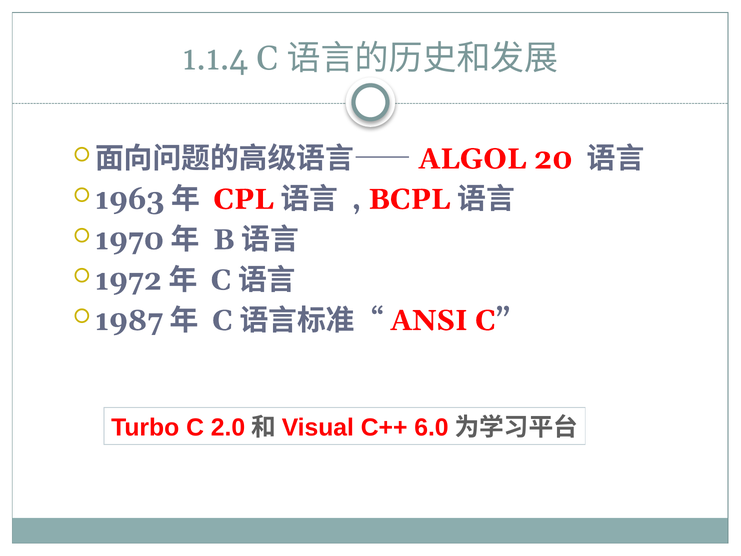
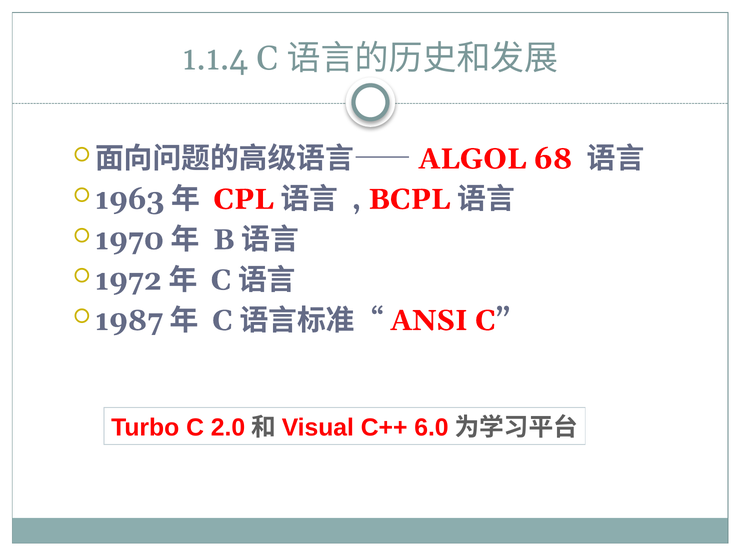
20: 20 -> 68 (553, 159)
